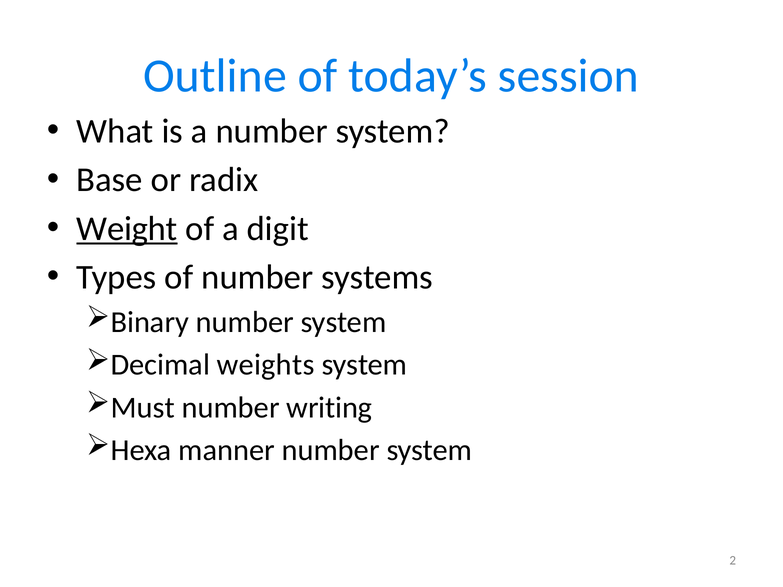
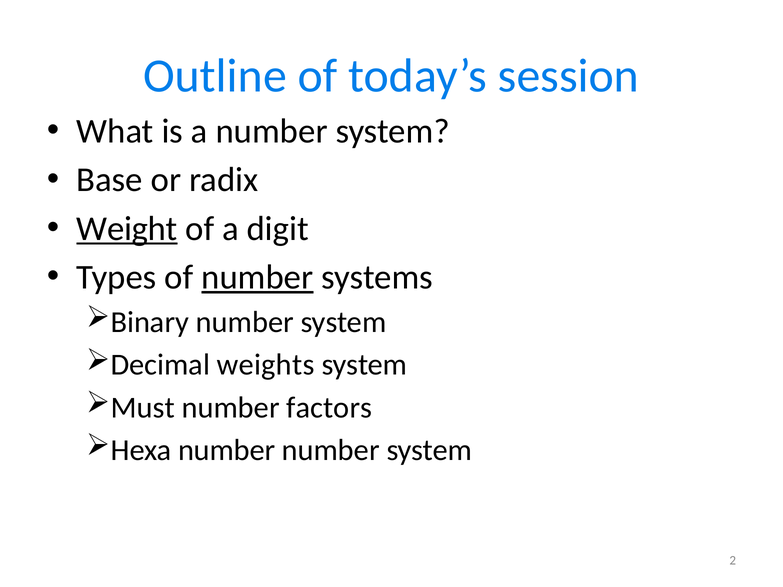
number underline: none -> present (257, 277)
writing: writing -> factors (329, 408)
Hexa manner: manner -> number (227, 450)
